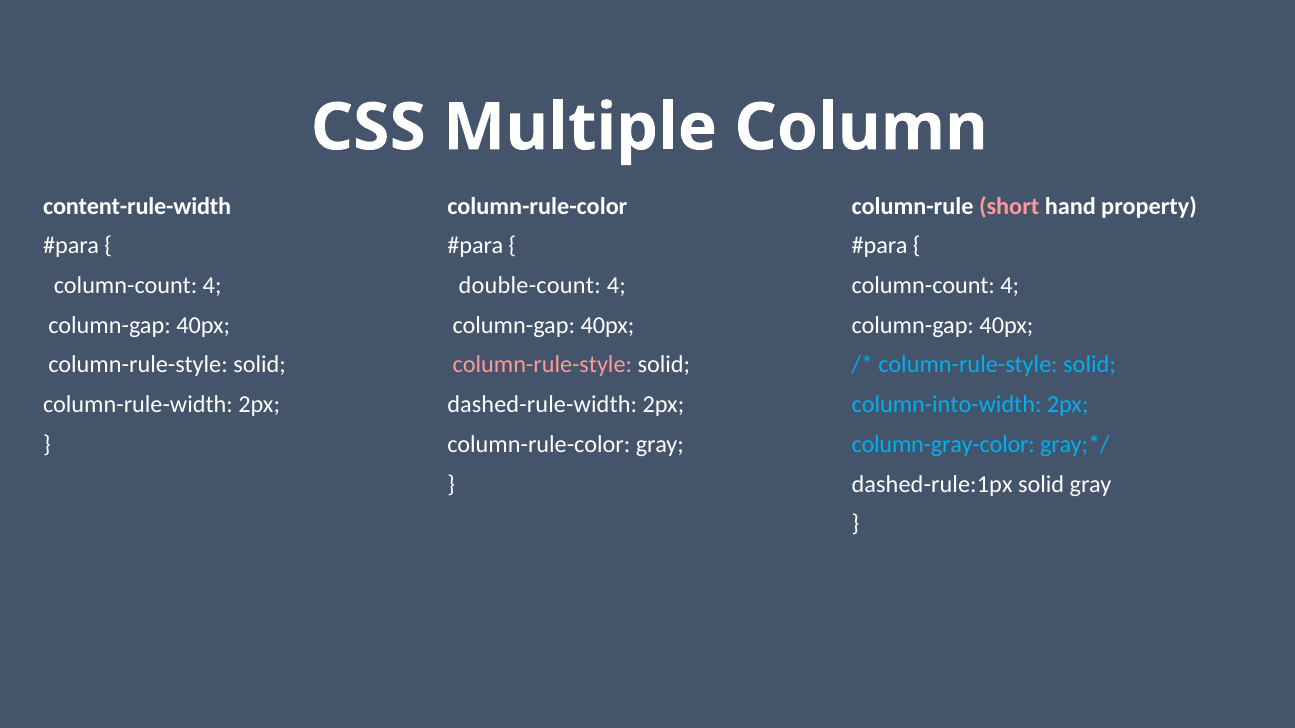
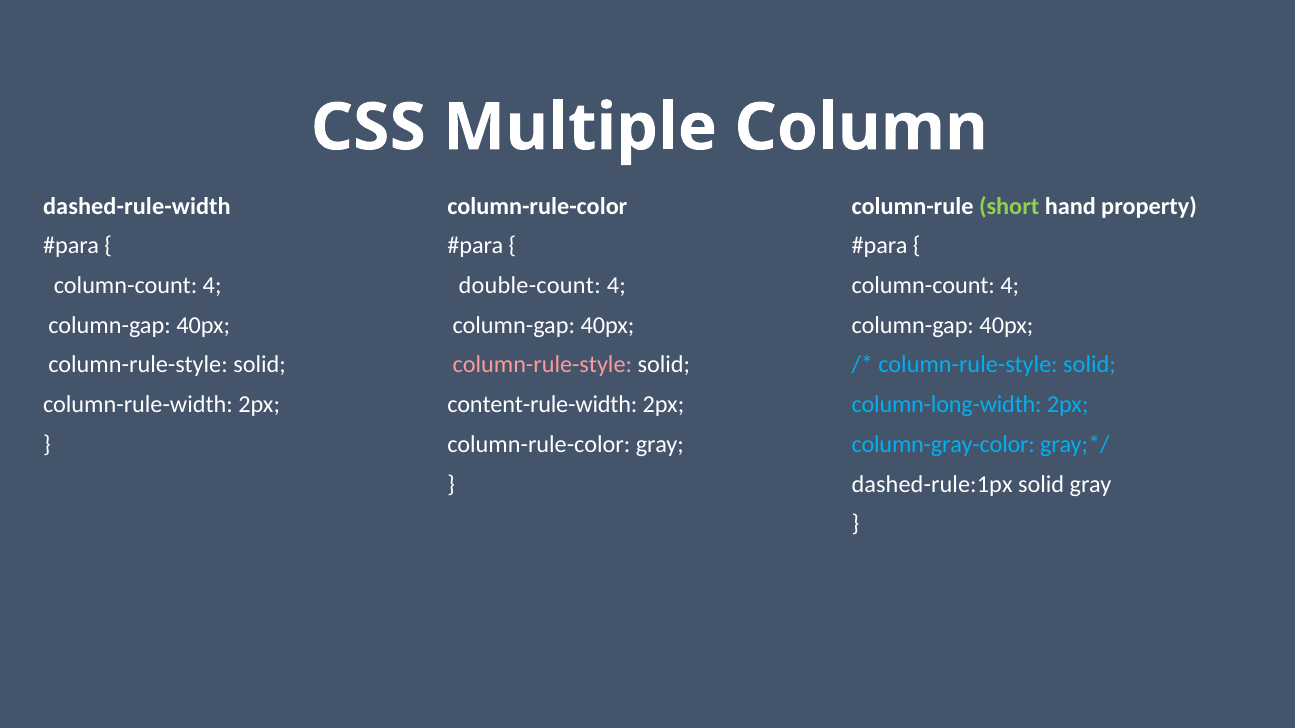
content-rule-width: content-rule-width -> dashed-rule-width (137, 206)
short colour: pink -> light green (1009, 206)
dashed-rule-width: dashed-rule-width -> content-rule-width (542, 405)
column-into-width: column-into-width -> column-long-width (947, 405)
